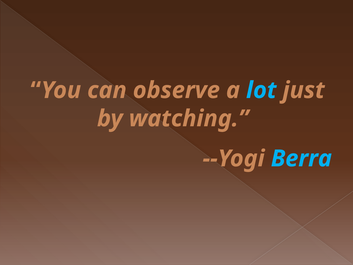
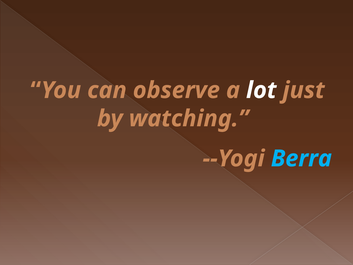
lot colour: light blue -> white (261, 90)
